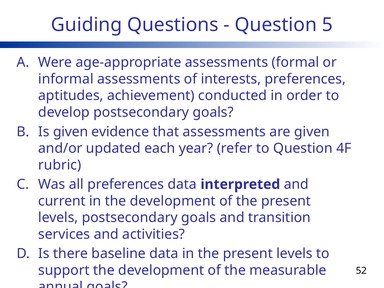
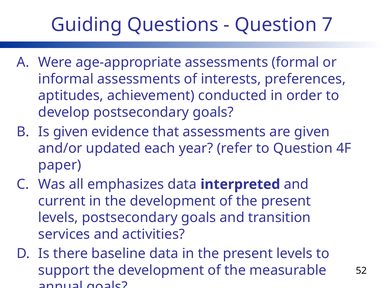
5: 5 -> 7 (327, 25)
rubric: rubric -> paper (60, 165)
all preferences: preferences -> emphasizes (126, 184)
